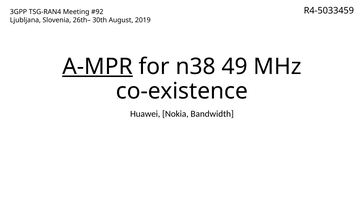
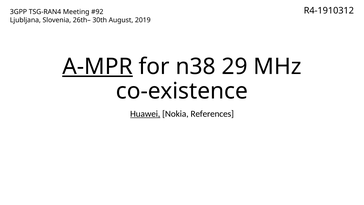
R4-5033459: R4-5033459 -> R4-1910312 (329, 11)
49: 49 -> 29 (235, 66)
Huawei underline: none -> present (145, 114)
Bandwidth: Bandwidth -> References (212, 114)
